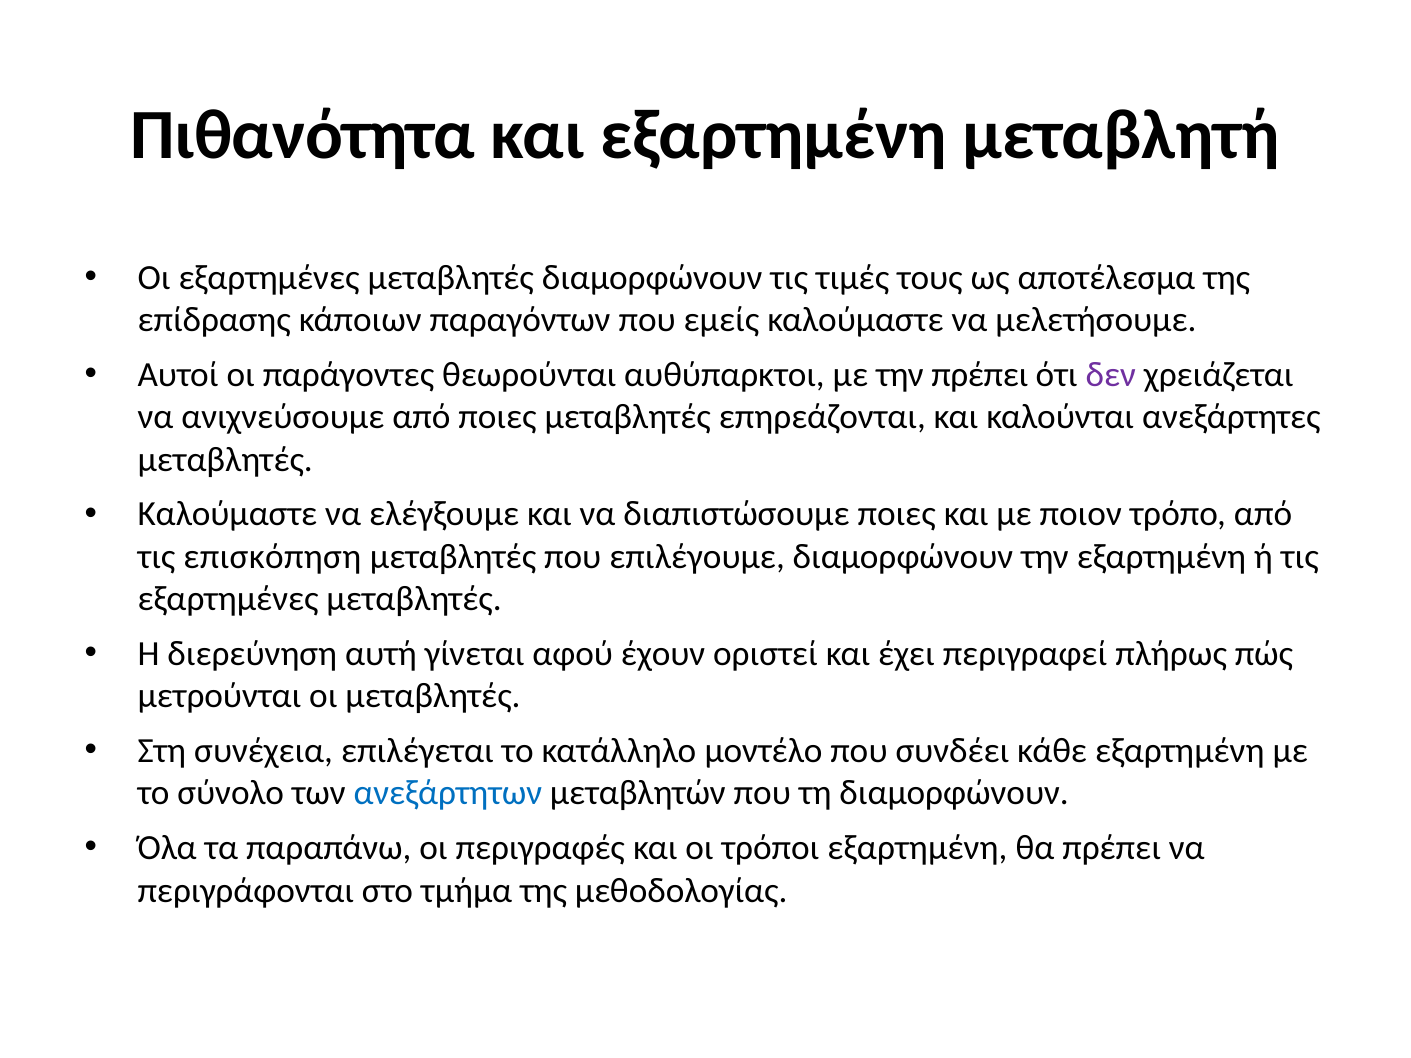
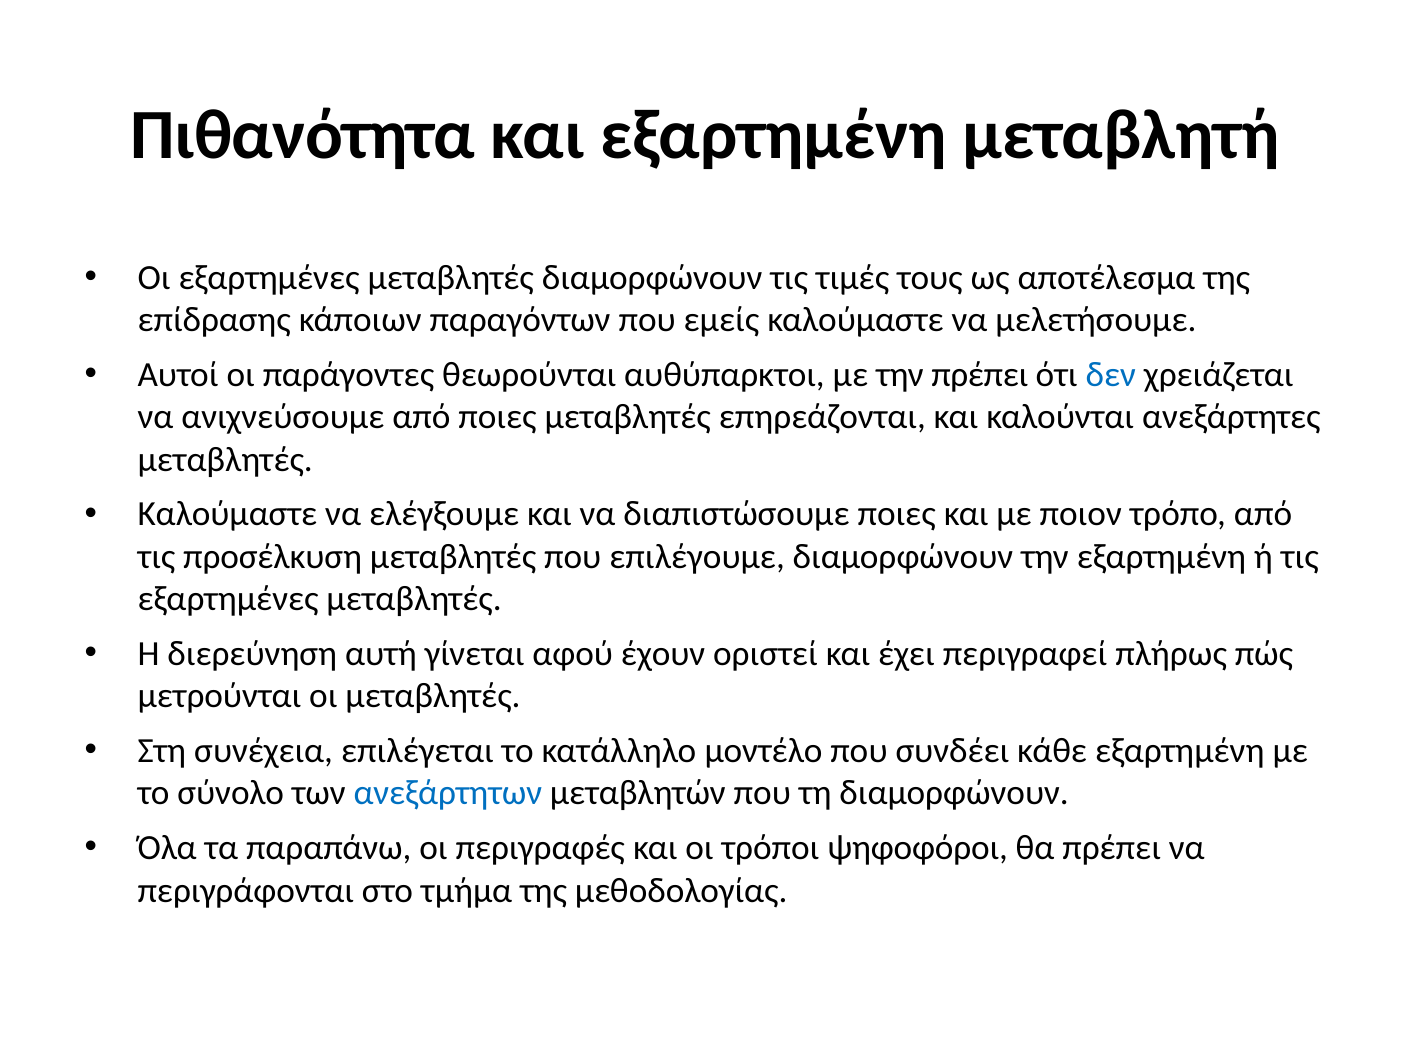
δεν colour: purple -> blue (1111, 375)
επισκόπηση: επισκόπηση -> προσέλκυση (273, 557)
τρόποι εξαρτημένη: εξαρτημένη -> ψηφοφόροι (918, 848)
